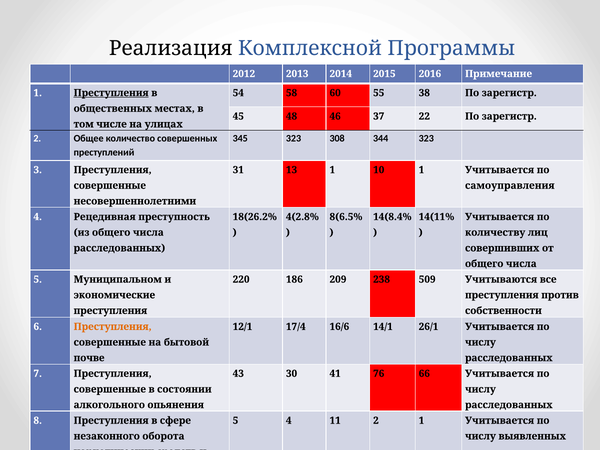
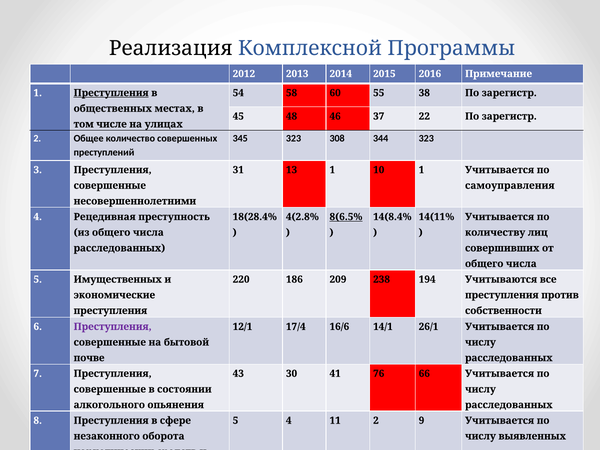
18(26.2%: 18(26.2% -> 18(28.4% (255, 217)
8(6.5% underline: none -> present (346, 217)
Муниципальном: Муниципальном -> Имущественных (118, 279)
509: 509 -> 194 (427, 279)
Преступления colour: orange -> purple (113, 327)
2 1: 1 -> 9 (422, 421)
